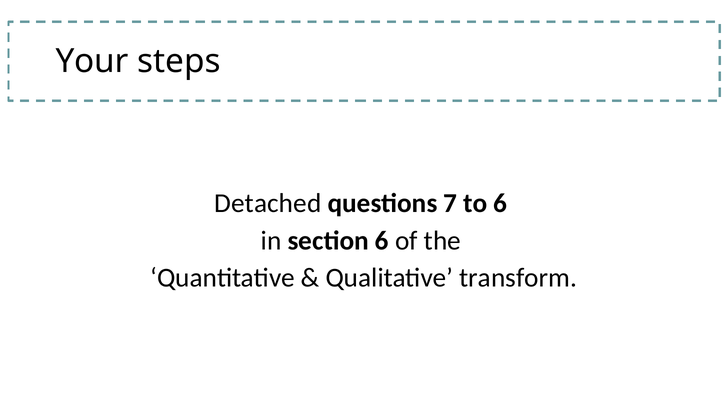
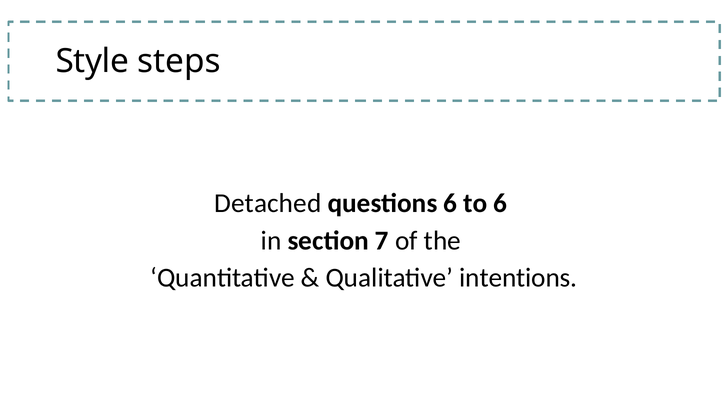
Your: Your -> Style (92, 61)
questions 7: 7 -> 6 (450, 204)
section 6: 6 -> 7 (382, 241)
transform: transform -> intentions (518, 278)
